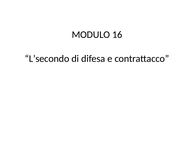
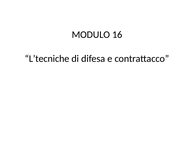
L’secondo: L’secondo -> L’tecniche (47, 58)
